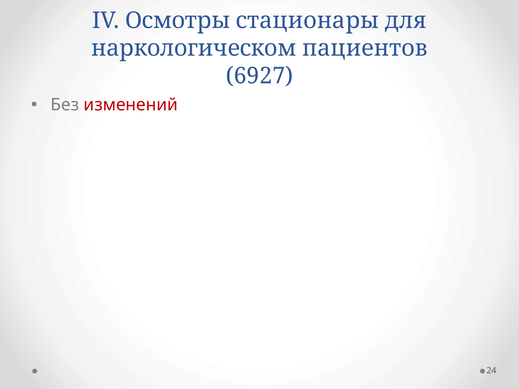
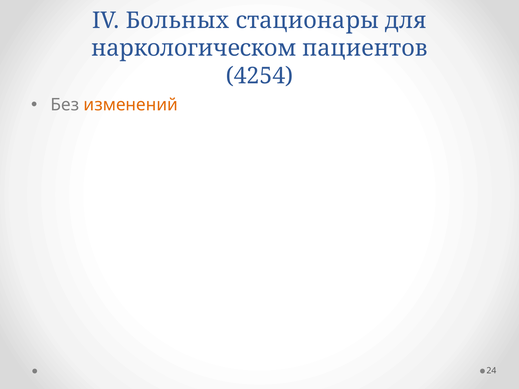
Осмотры: Осмотры -> Больных (178, 21)
6927: 6927 -> 4254 (260, 76)
изменений colour: red -> orange (131, 105)
